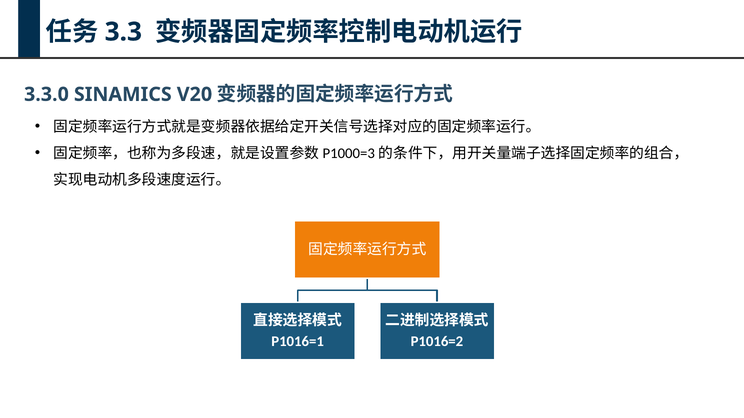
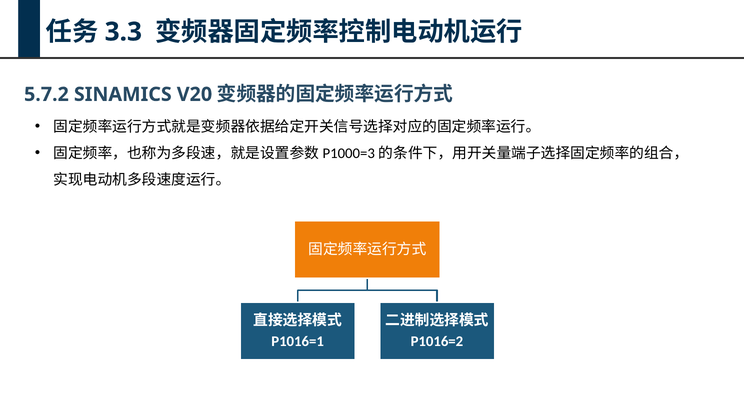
3.3.0: 3.3.0 -> 5.7.2 (46, 94)
